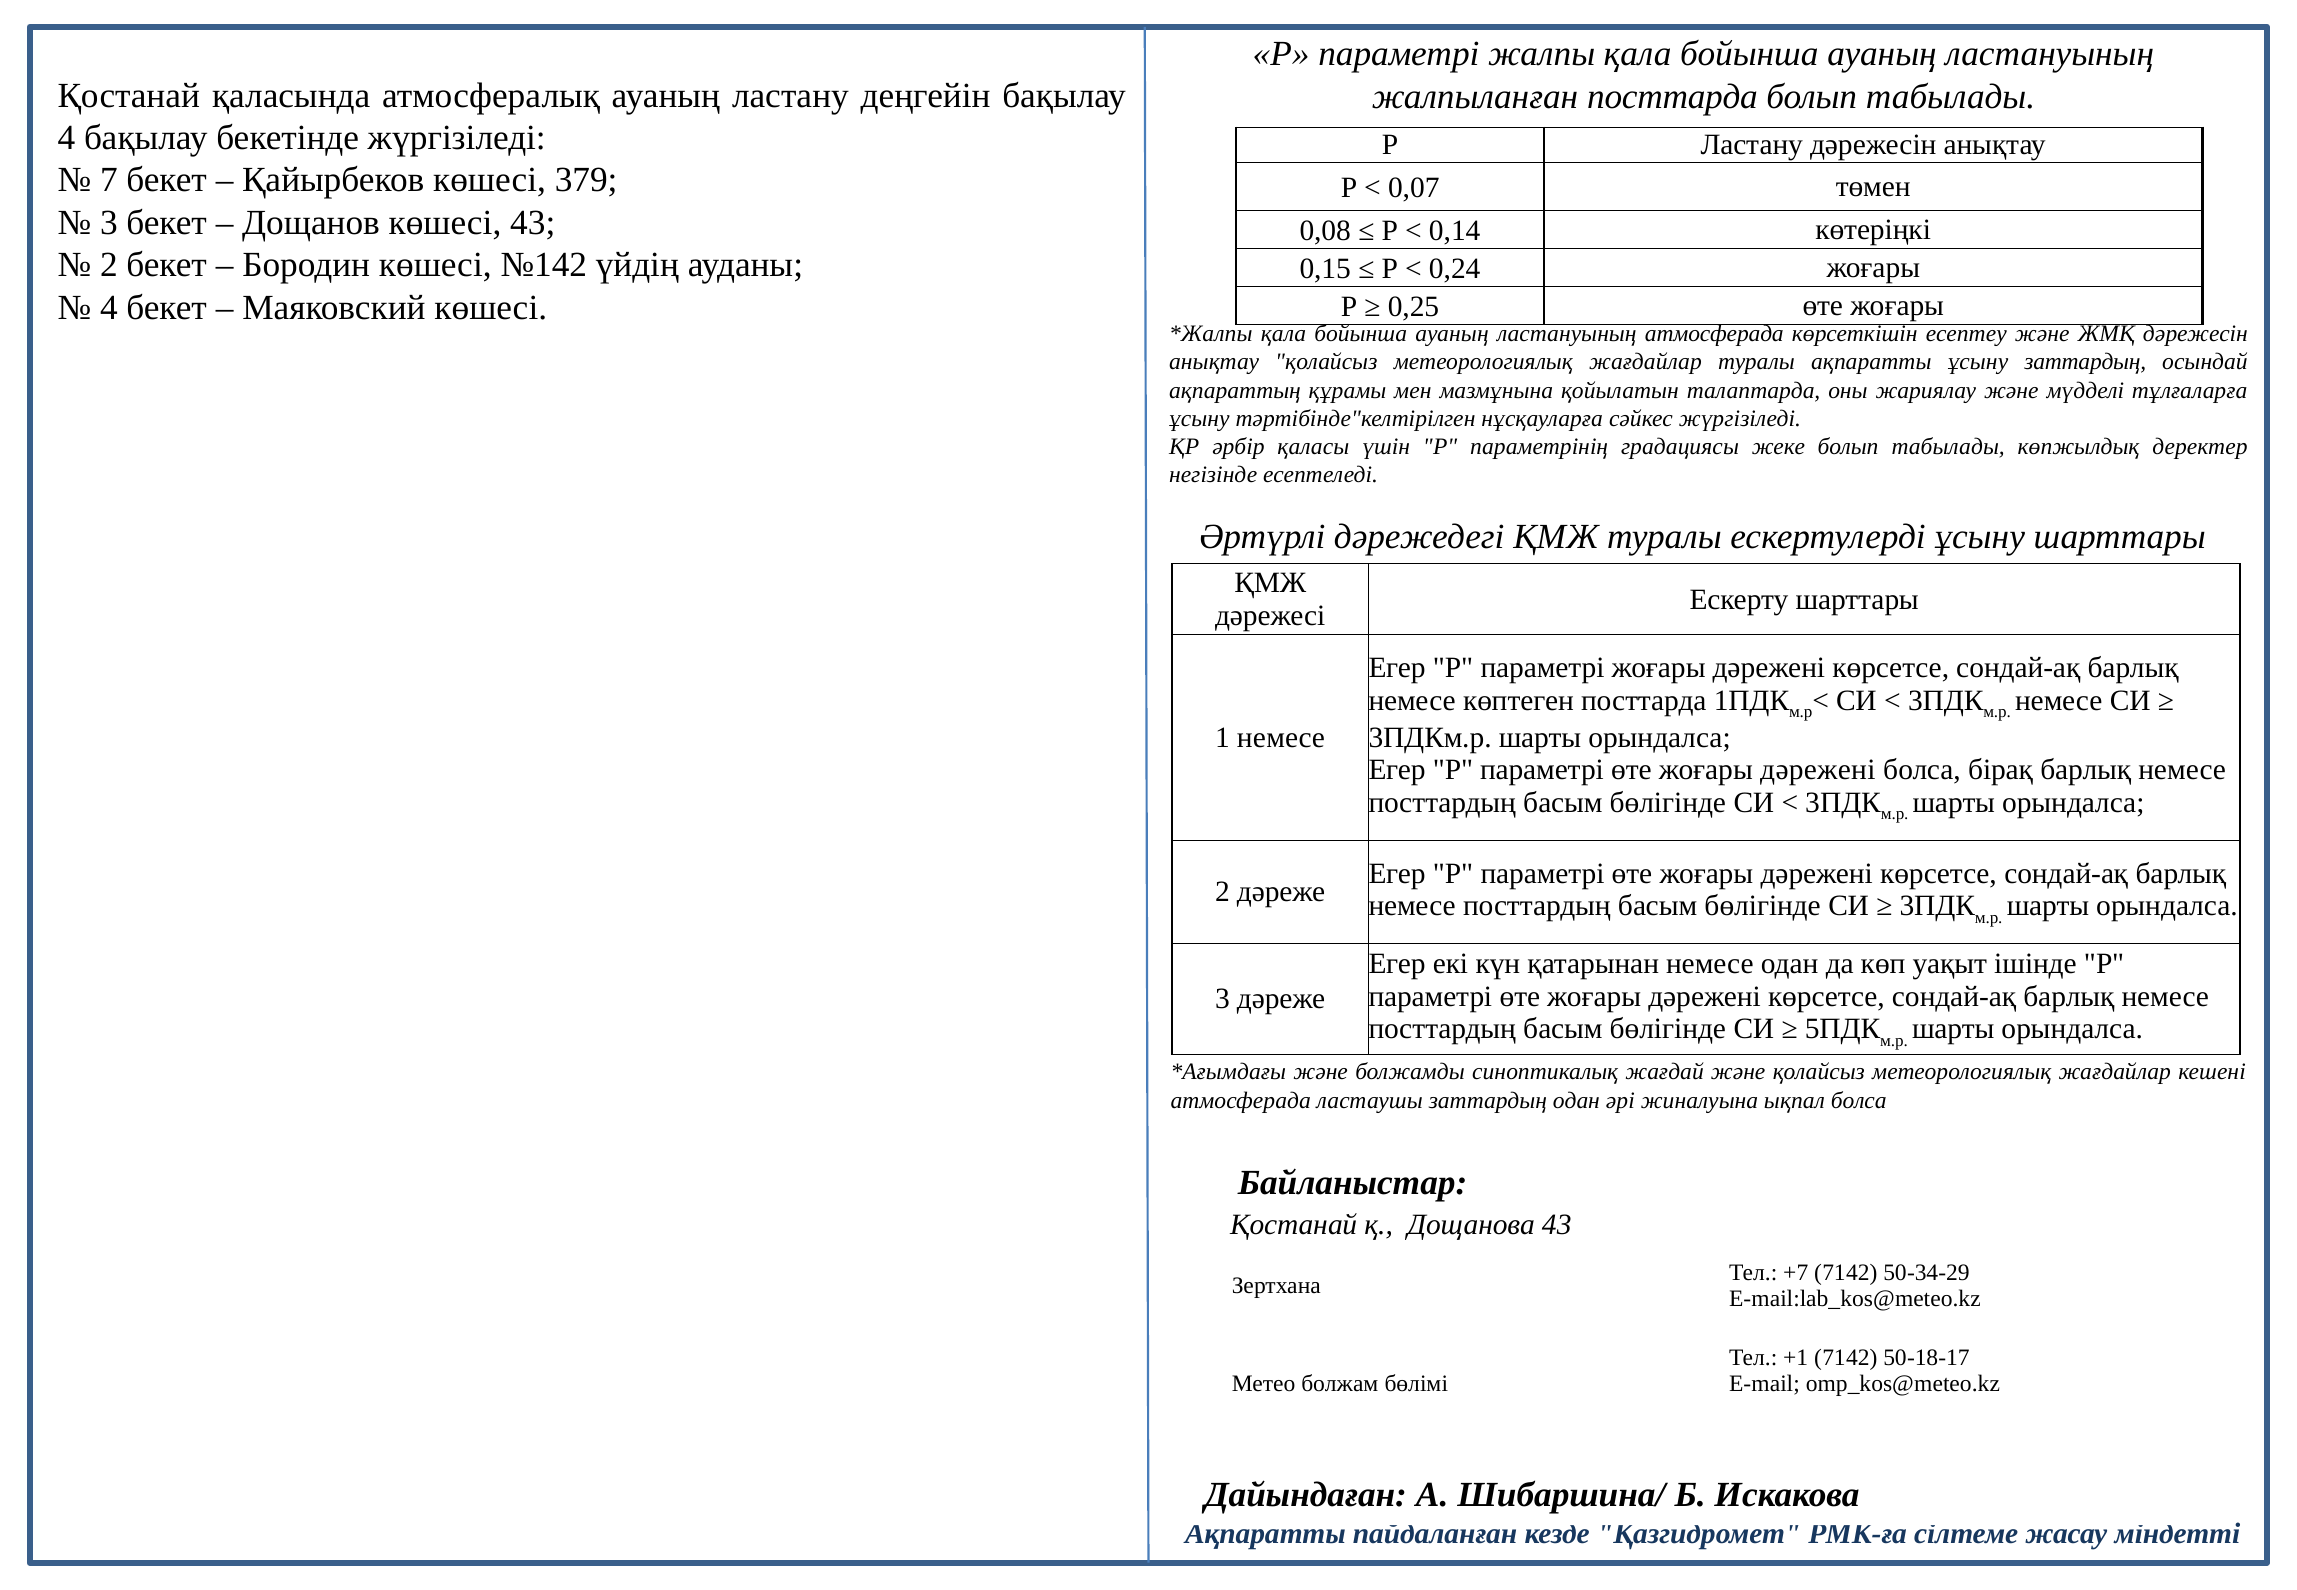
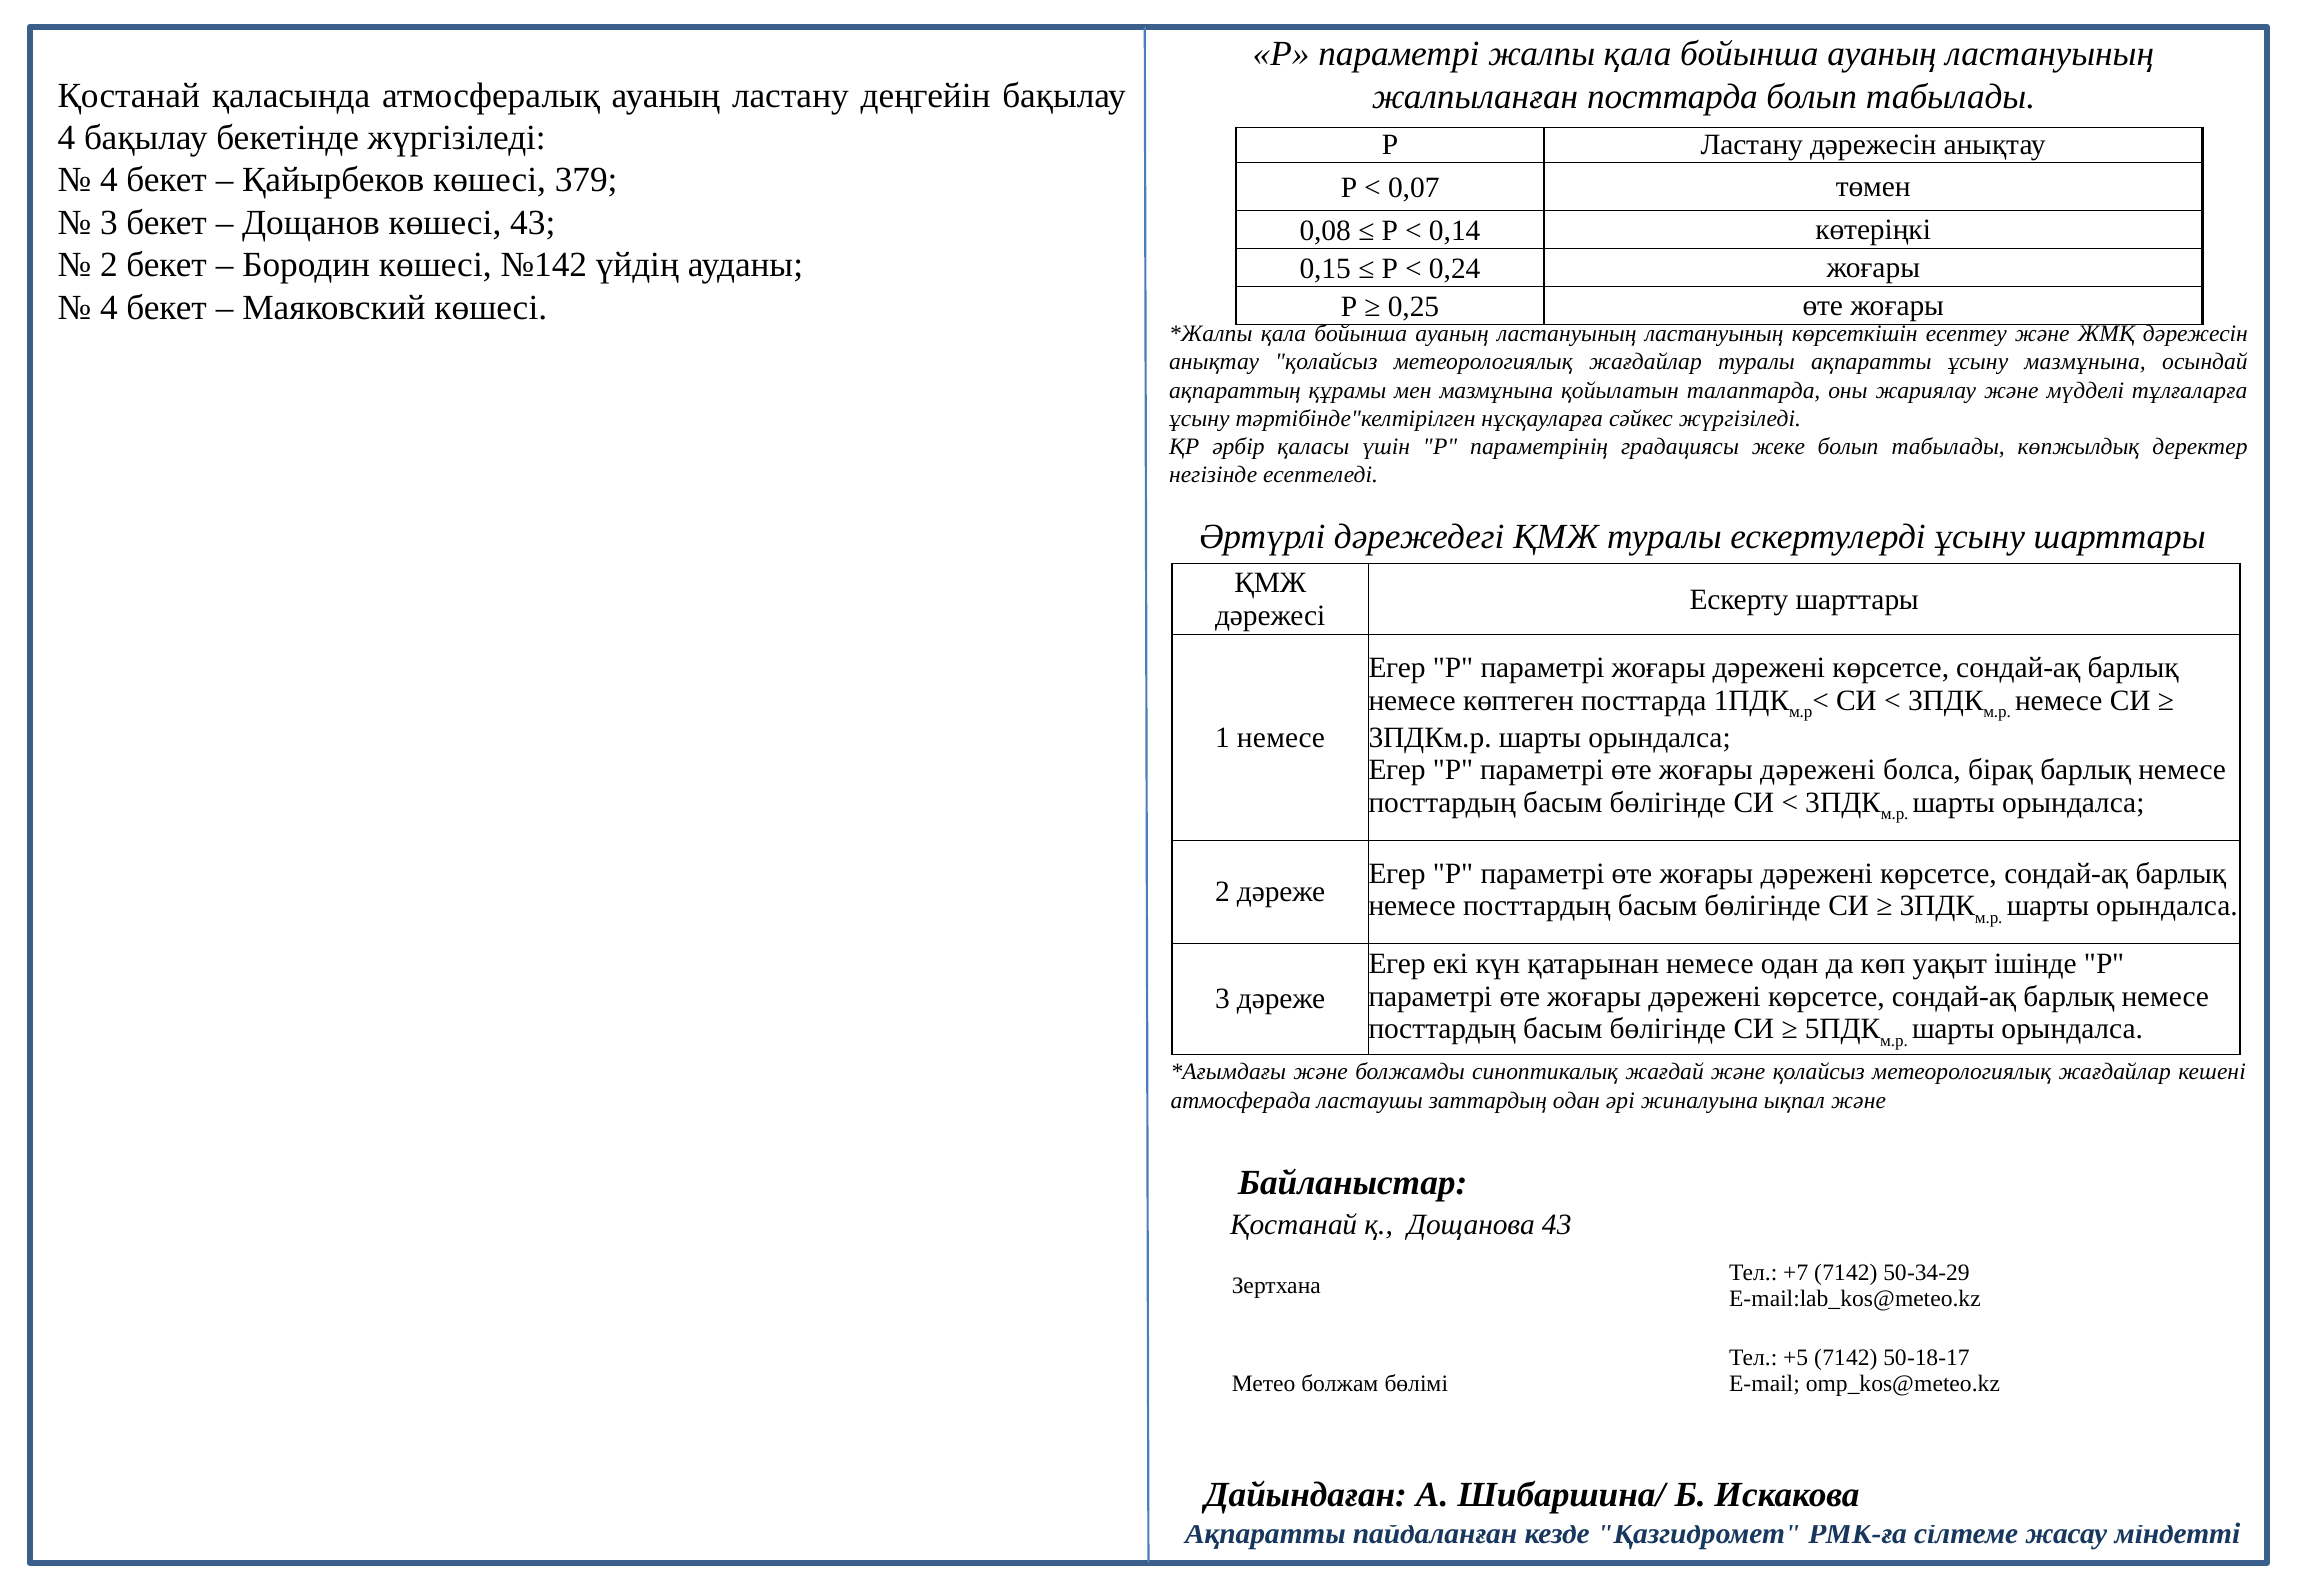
7: 7 -> 4 (109, 180)
ластануының атмосферада: атмосферада -> ластануының (1714, 334)
ұсыну заттардың: заттардың -> мазмұнына (2085, 362)
ықпал болса: болса -> және (1859, 1100)
+1: +1 -> +5 (1796, 1358)
